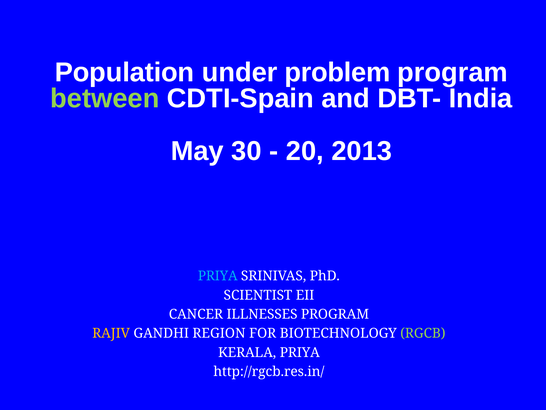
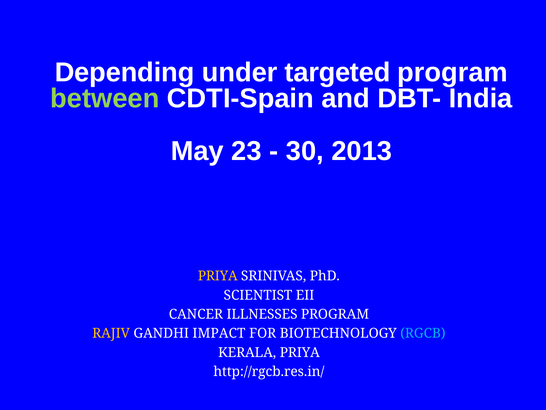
Population: Population -> Depending (125, 72)
problem: problem -> targeted (337, 72)
30: 30 -> 23 (246, 151)
20: 20 -> 30 (305, 151)
PRIYA colour: light blue -> yellow (218, 276)
REGION: REGION -> IMPACT (219, 333)
RGCB colour: light green -> light blue (423, 333)
